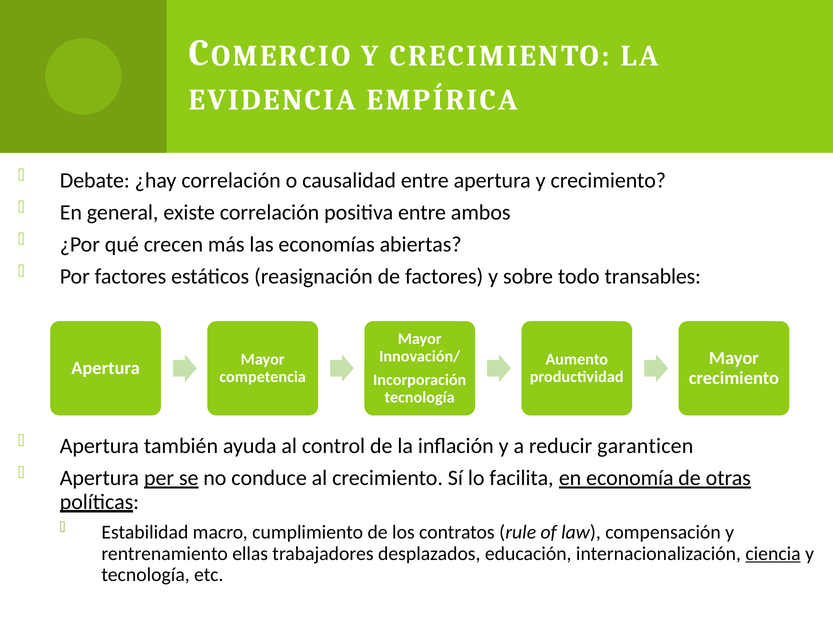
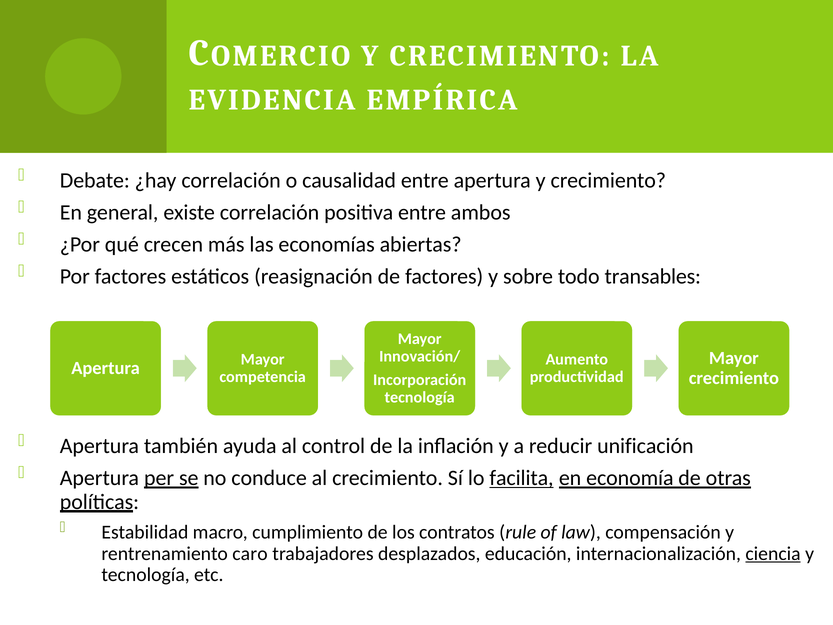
garanticen: garanticen -> unificación (645, 446)
facilita underline: none -> present (522, 478)
ellas: ellas -> caro (250, 553)
